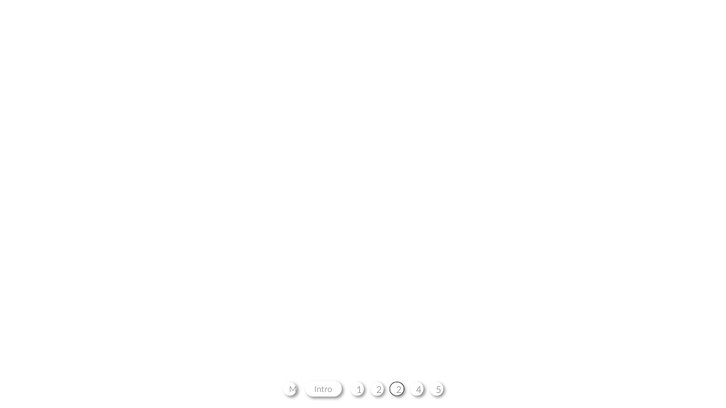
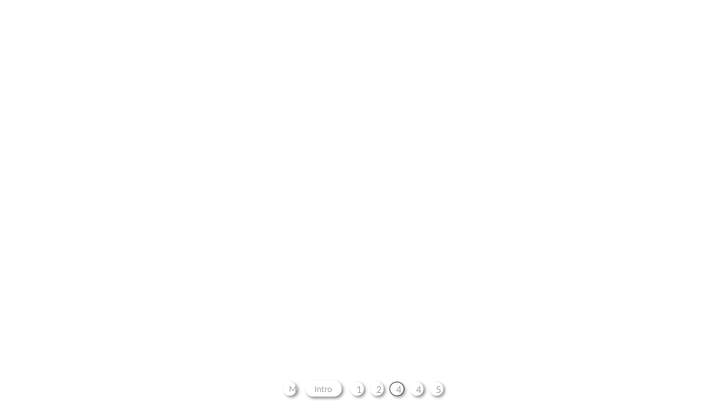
2 2: 2 -> 4 (399, 390)
